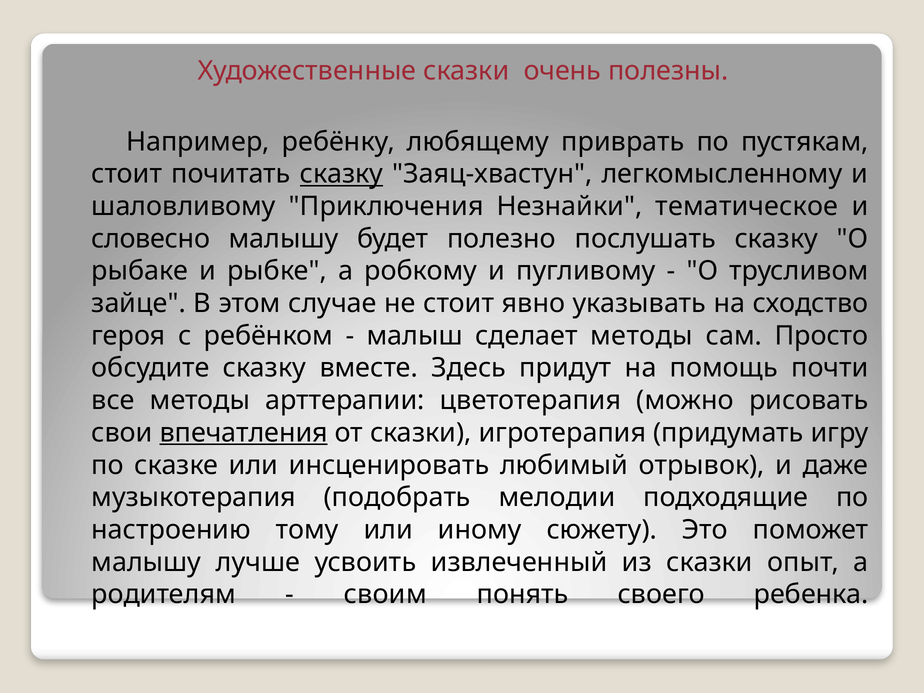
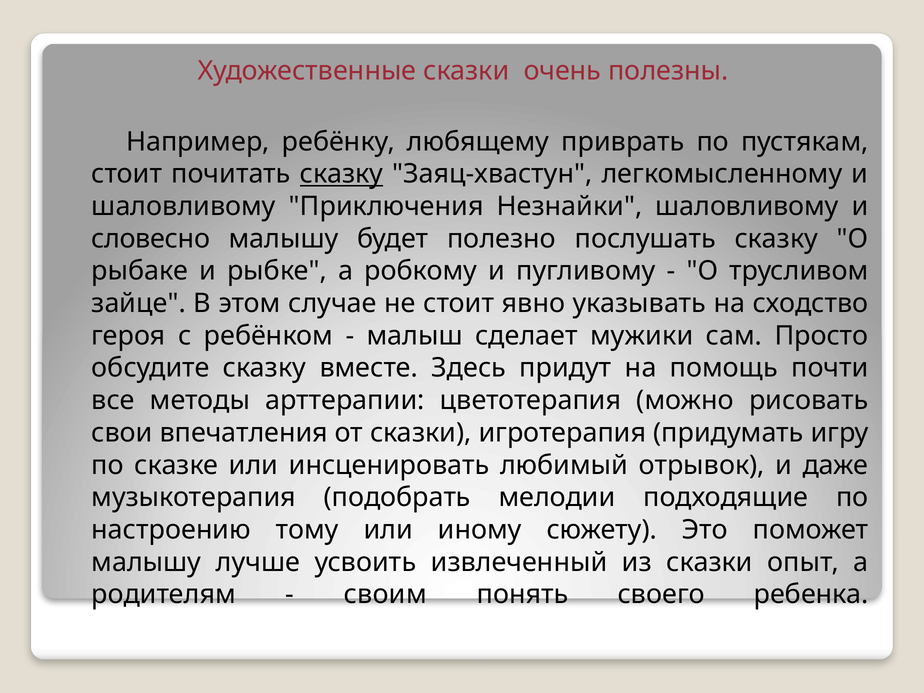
Незнайки тематическое: тематическое -> шаловливому (747, 206)
сделает методы: методы -> мужики (642, 336)
впечатления underline: present -> none (244, 433)
